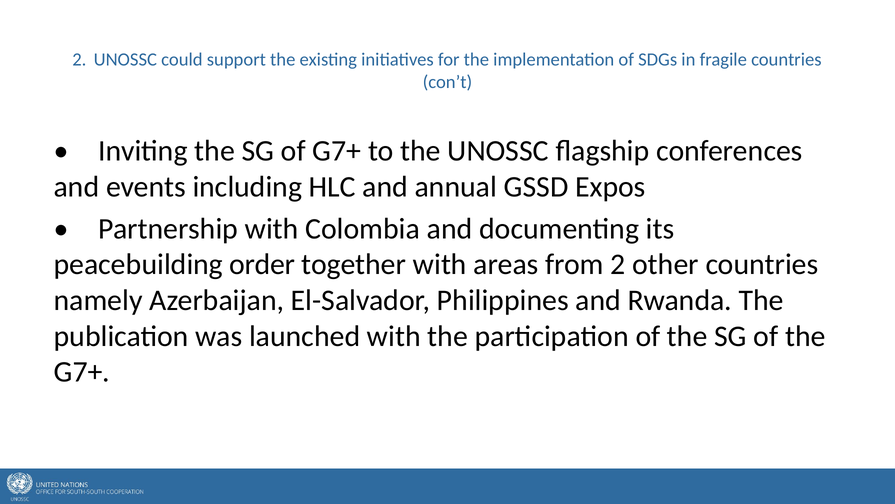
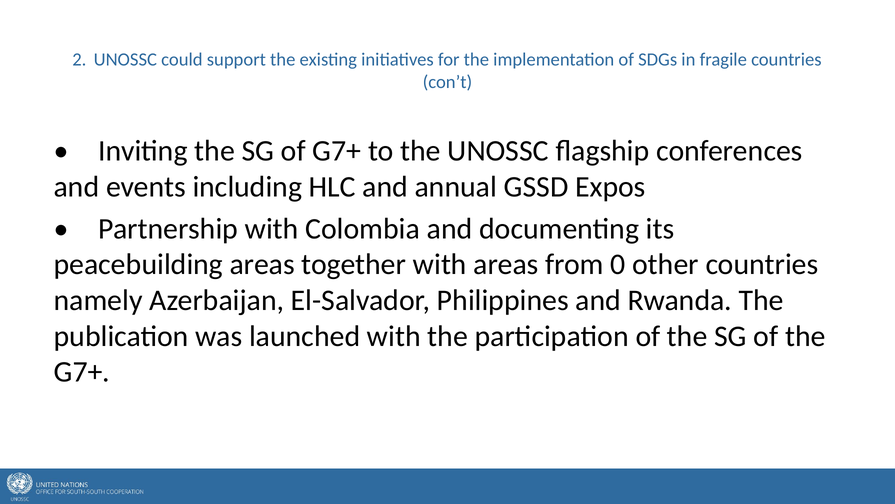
peacebuilding order: order -> areas (262, 264)
from 2: 2 -> 0 (618, 264)
